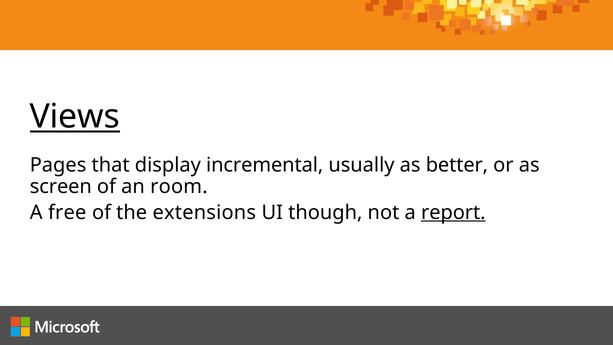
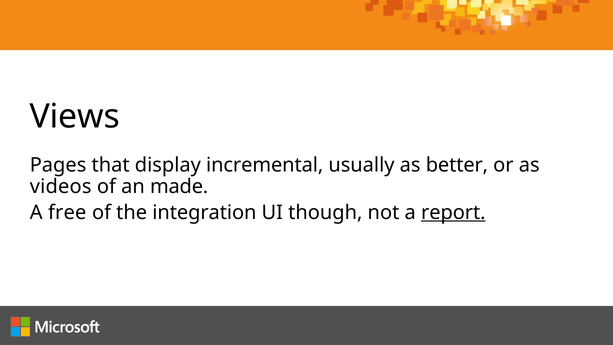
Views underline: present -> none (75, 117)
screen: screen -> videos (61, 187)
room: room -> made (179, 187)
extensions: extensions -> integration (204, 212)
